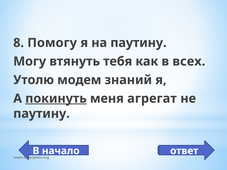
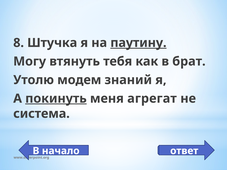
Помогу: Помогу -> Штучка (52, 43)
паутину underline: none -> present (138, 43)
всех: всех -> брат (189, 61)
паутину: паутину -> система (41, 114)
